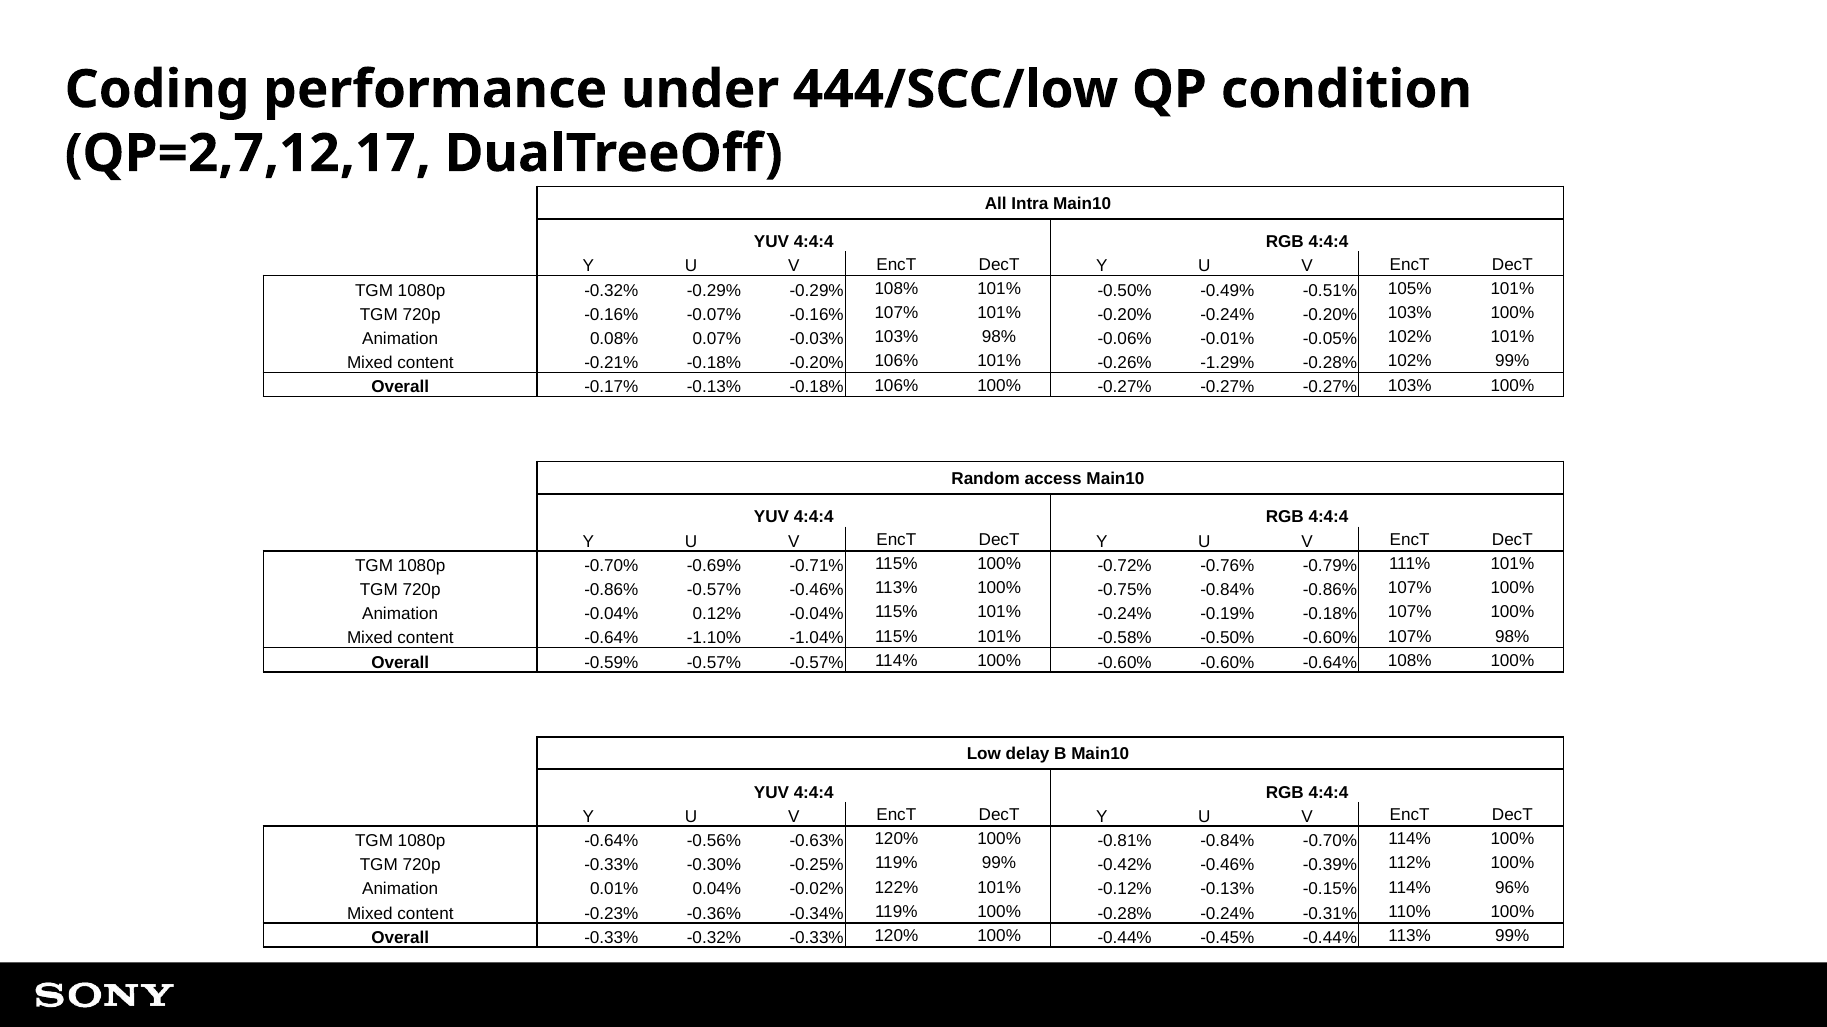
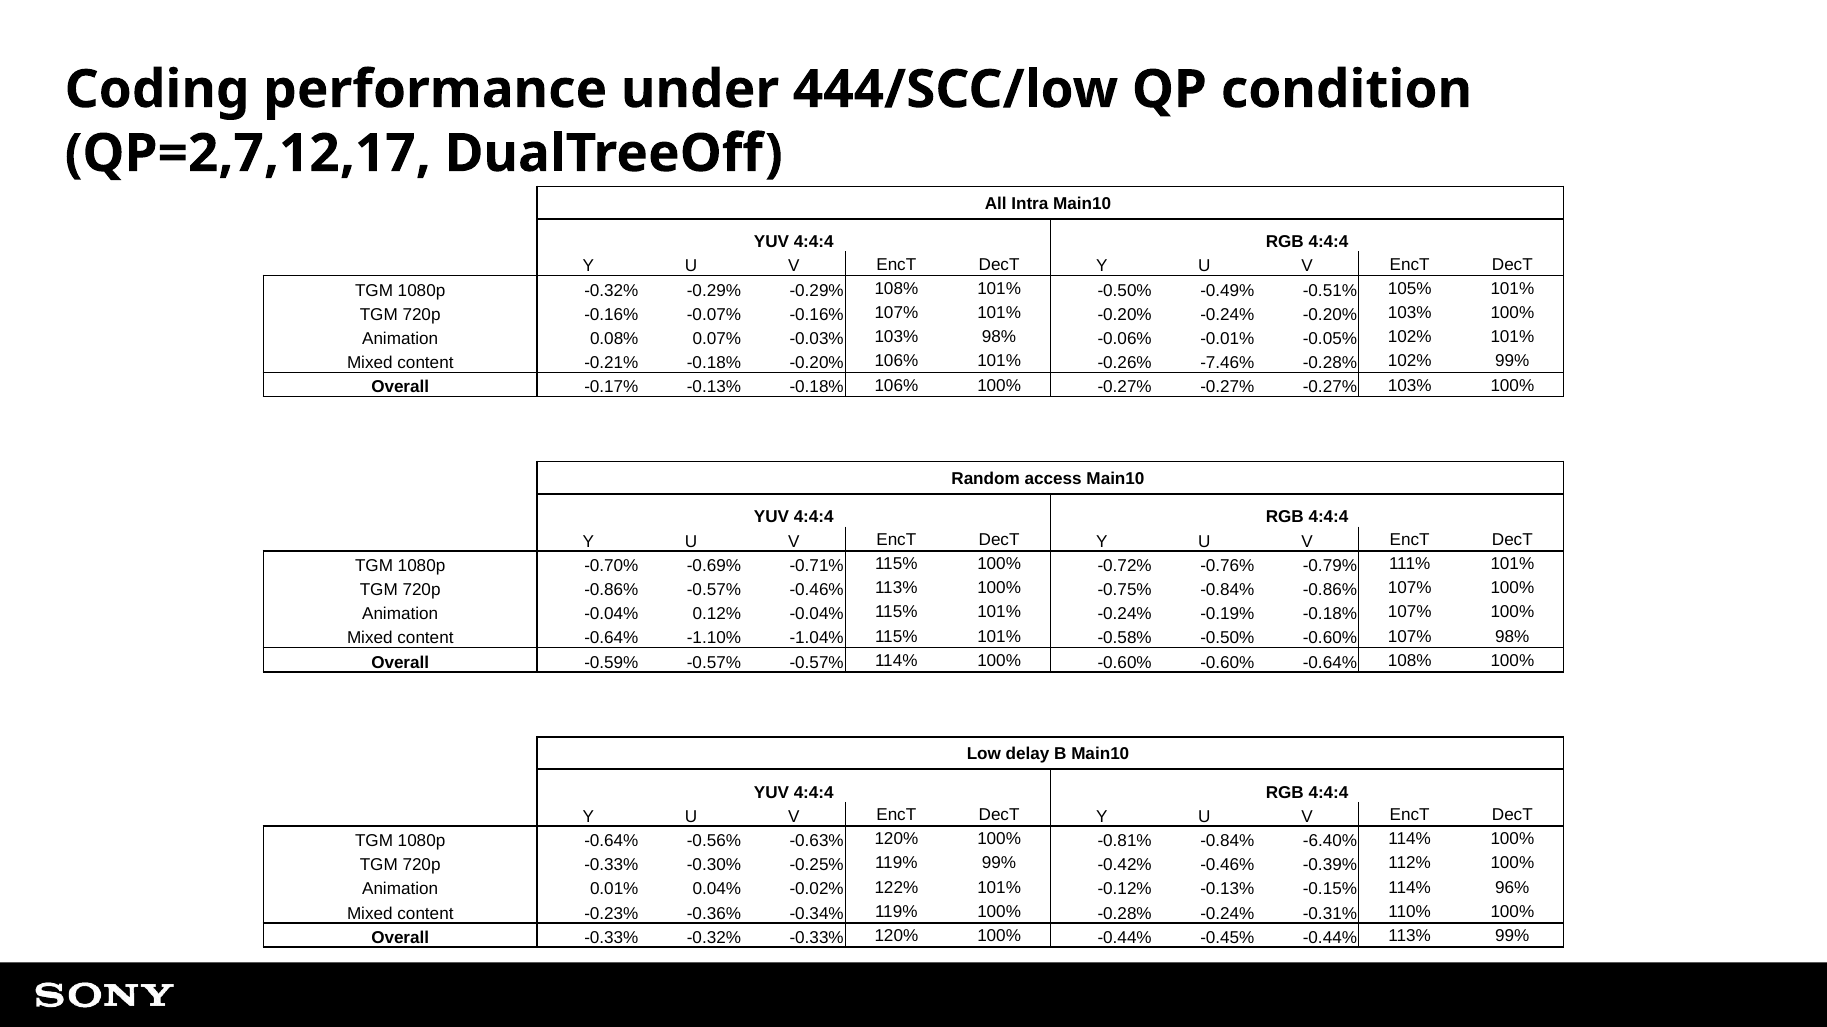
-1.29%: -1.29% -> -7.46% (1227, 363)
-0.84% -0.70%: -0.70% -> -6.40% (1330, 841)
